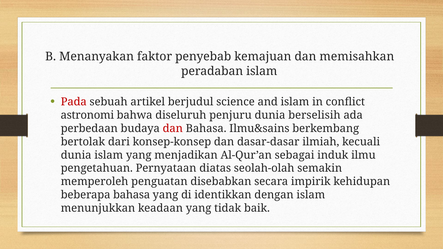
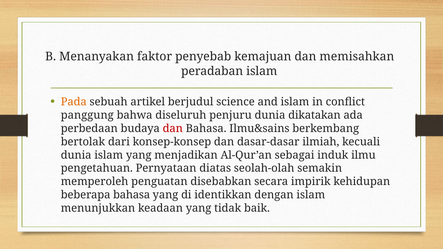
Pada colour: red -> orange (74, 102)
astronomi: astronomi -> panggung (87, 115)
berselisih: berselisih -> dikatakan (314, 115)
